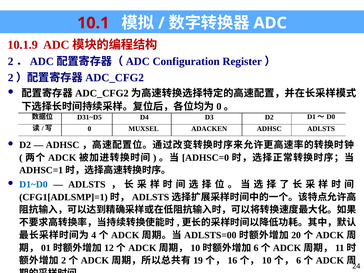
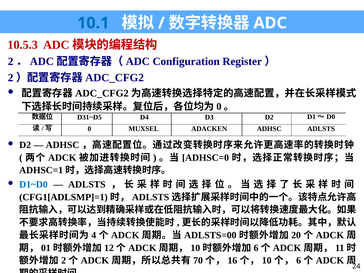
10.1 colour: red -> blue (93, 23)
10.1.9: 10.1.9 -> 10.5.3 (23, 45)
19: 19 -> 70 (198, 261)
